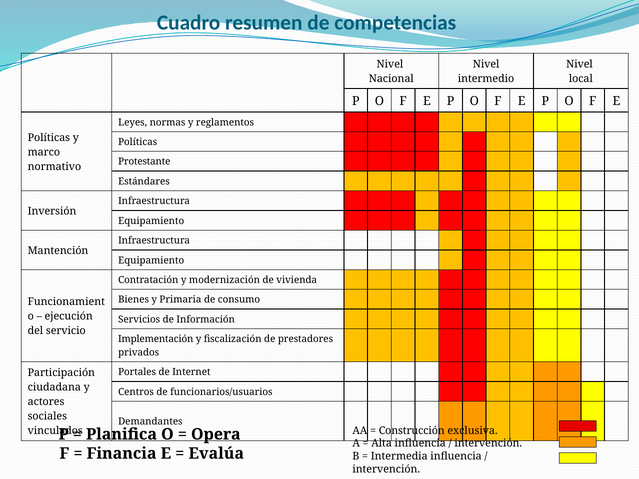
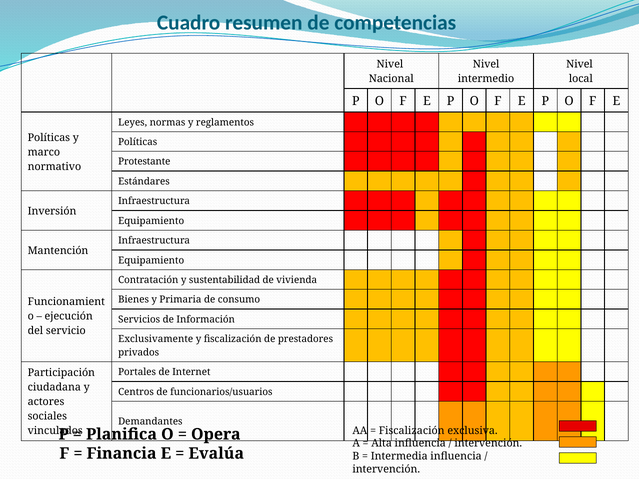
modernización: modernización -> sustentabilidad (225, 280)
Implementación: Implementación -> Exclusivamente (156, 339)
Construcción: Construcción -> Fiscalización (412, 431)
